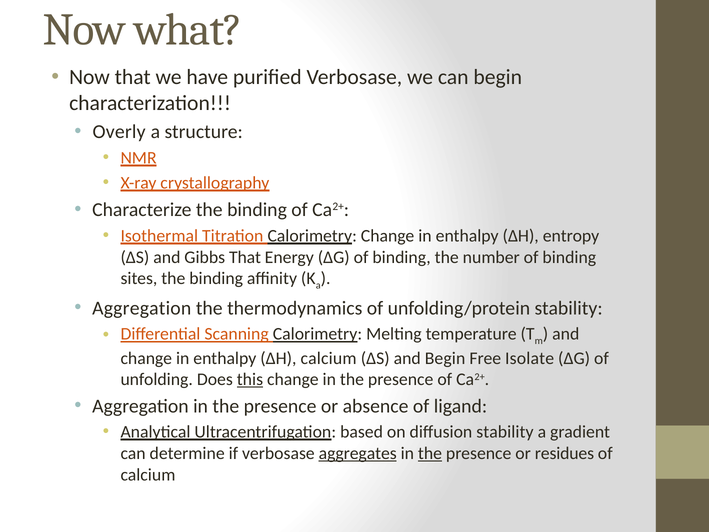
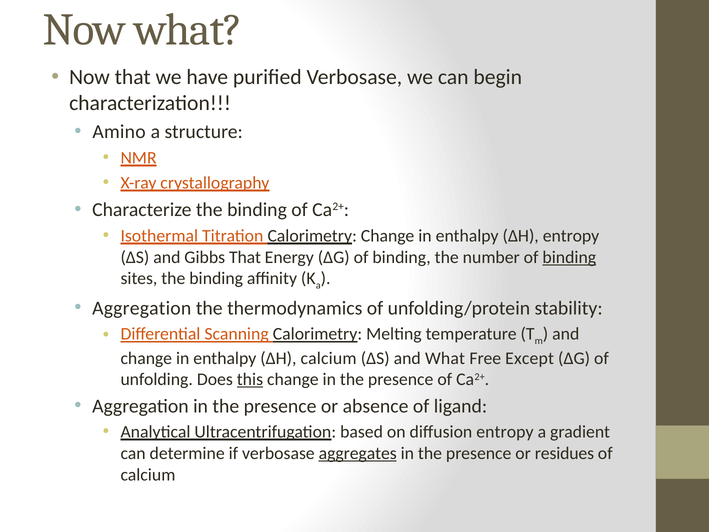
Overly: Overly -> Amino (119, 132)
binding underline: none -> present (569, 257)
and Begin: Begin -> What (445, 358)
Isolate: Isolate -> Except (530, 358)
diffusion stability: stability -> entropy (505, 432)
the underline: present -> none (430, 453)
